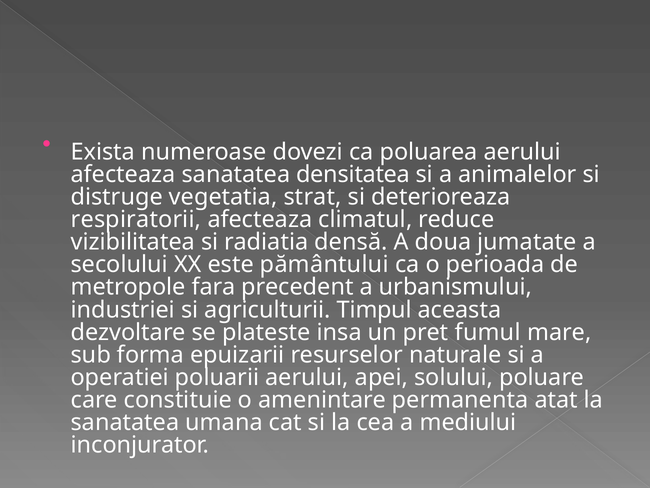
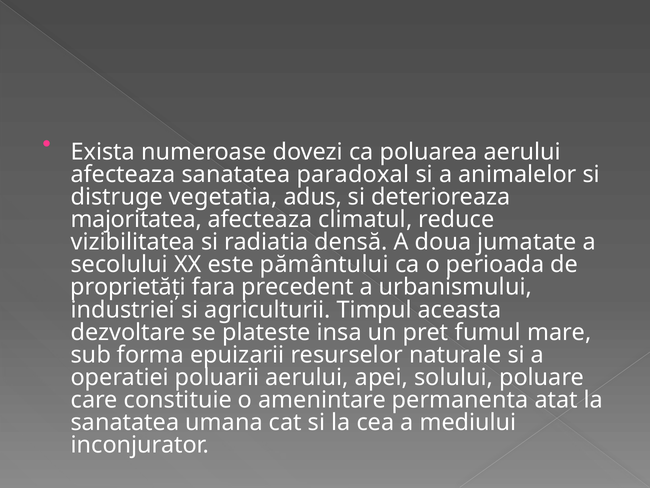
densitatea: densitatea -> paradoxal (353, 174)
strat: strat -> adus (313, 197)
respiratorii: respiratorii -> majoritatea (136, 219)
metropole: metropole -> proprietăți (128, 287)
